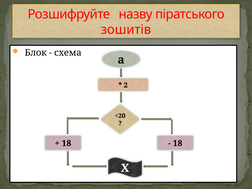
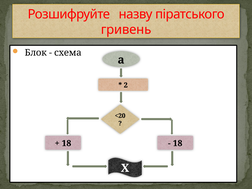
зошитів: зошитів -> гривень (126, 30)
